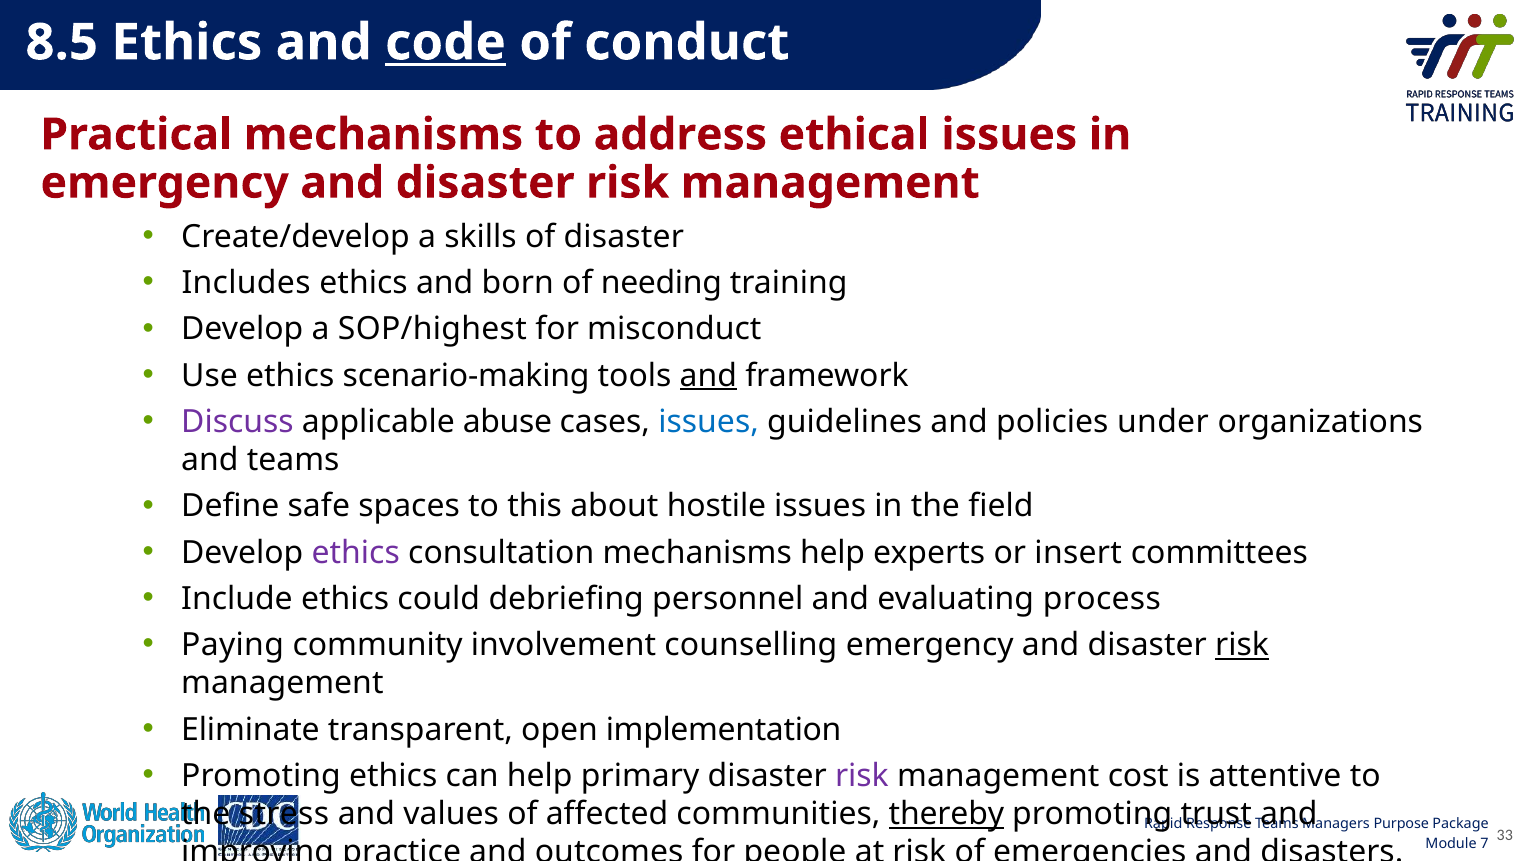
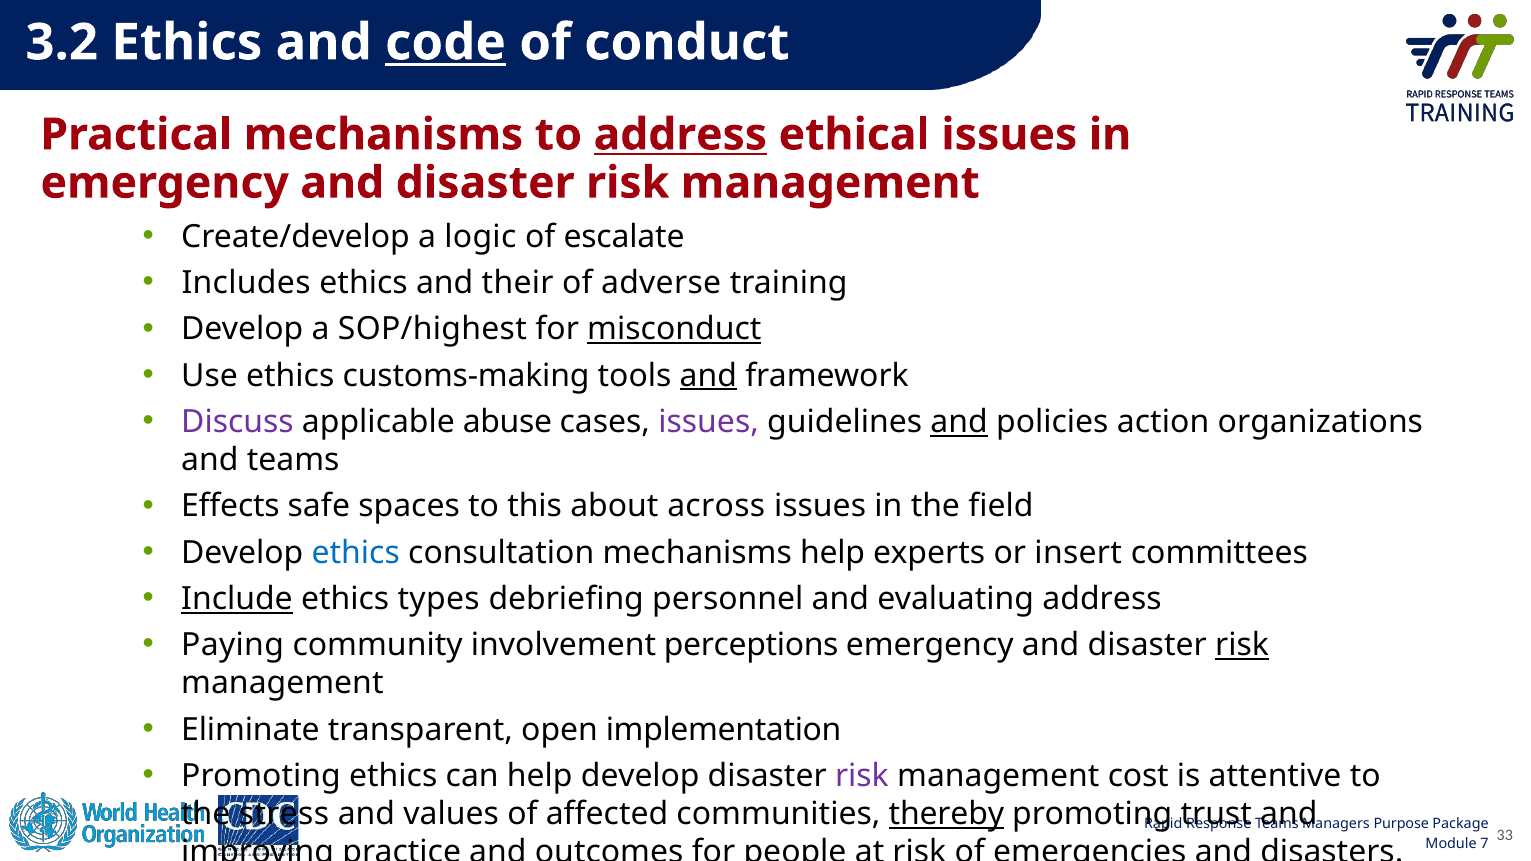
8.5: 8.5 -> 3.2 (62, 43)
address underline: none -> present (680, 135)
skills: skills -> logic (480, 237)
of disaster: disaster -> escalate (624, 237)
born: born -> their (518, 283)
needing: needing -> adverse (661, 283)
misconduct underline: none -> present (674, 330)
scenario-making: scenario-making -> customs-making (466, 376)
issues colour: blue -> purple (709, 422)
and underline: none -> present (959, 422)
under: under -> action (1163, 422)
Define: Define -> Effects (230, 507)
hostile: hostile -> across (716, 507)
ethics colour: purple -> blue (356, 553)
Include underline: none -> present (237, 599)
could: could -> types (439, 599)
evaluating process: process -> address (1102, 599)
counselling: counselling -> perceptions (751, 645)
help primary: primary -> develop (640, 776)
